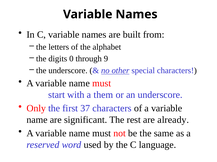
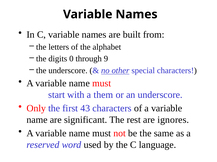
37: 37 -> 43 (85, 109)
already: already -> ignores (173, 120)
